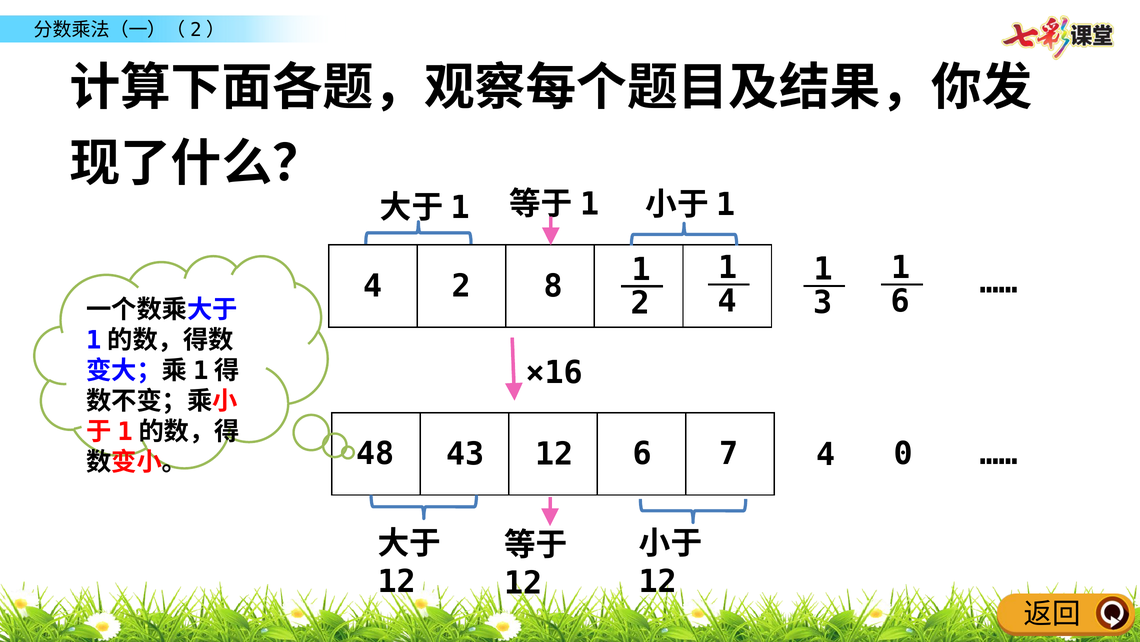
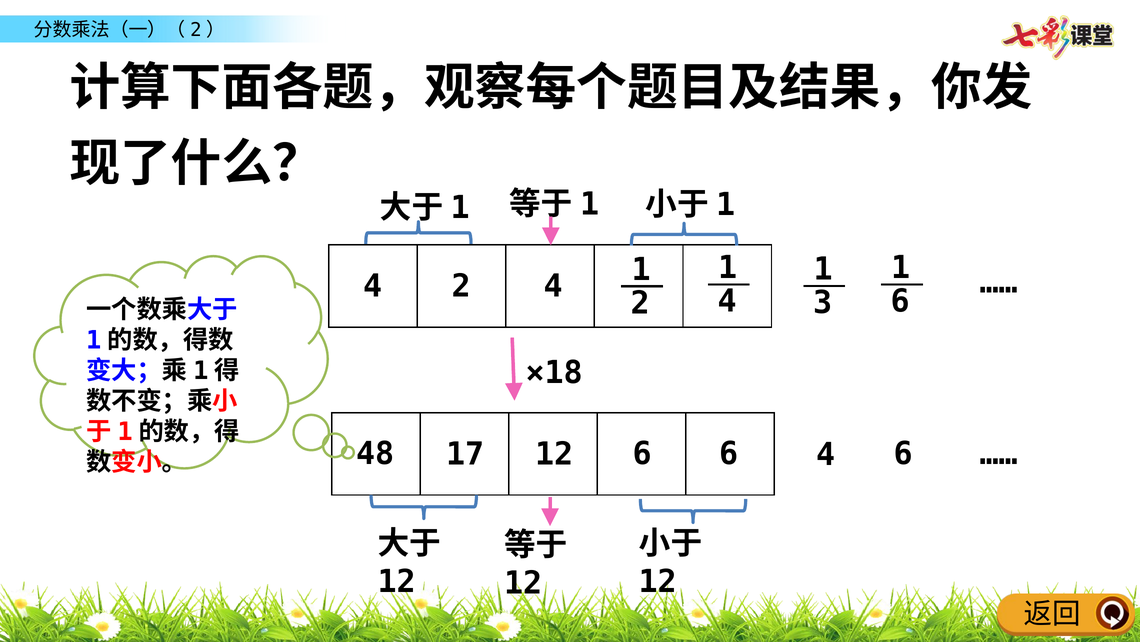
4 2 8: 8 -> 4 (553, 286)
×16: ×16 -> ×18 (554, 373)
43: 43 -> 17 (465, 454)
6 7: 7 -> 6 (729, 453)
4 0: 0 -> 6 (903, 453)
